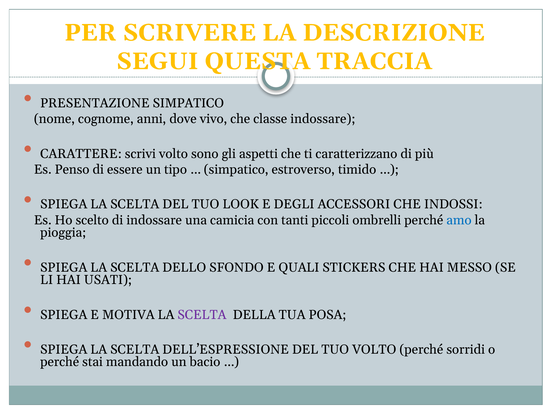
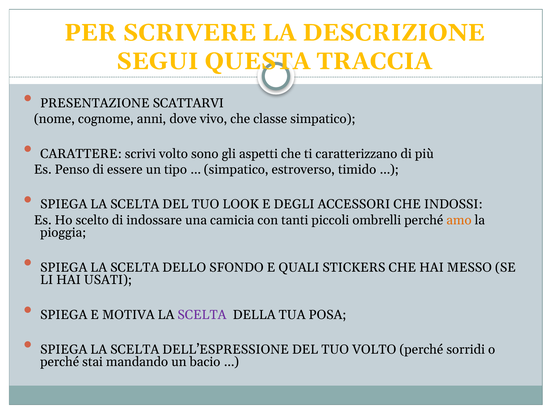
PRESENTAZIONE SIMPATICO: SIMPATICO -> SCATTARVI (188, 103)
classe indossare: indossare -> simpatico (323, 119)
amo colour: blue -> orange (459, 220)
